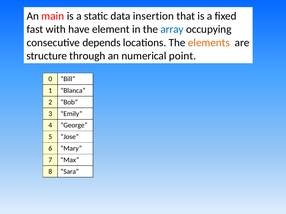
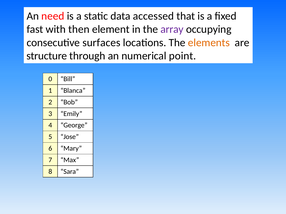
main: main -> need (53, 16)
insertion: insertion -> accessed (153, 16)
have: have -> then (79, 29)
array colour: blue -> purple (172, 29)
depends: depends -> surfaces (101, 43)
